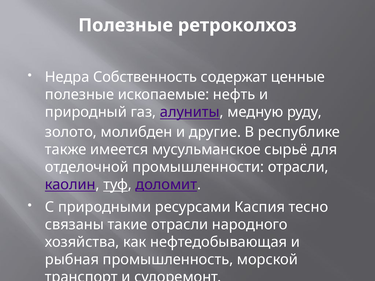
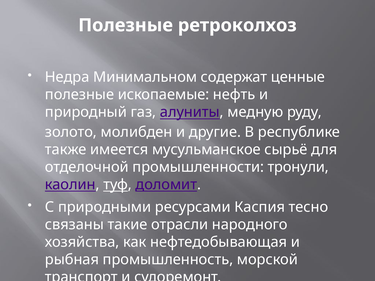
Собственность: Собственность -> Минимальном (145, 77)
промышленности отрасли: отрасли -> тронули (298, 167)
